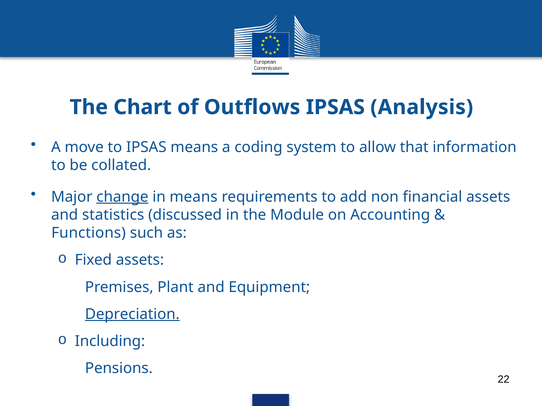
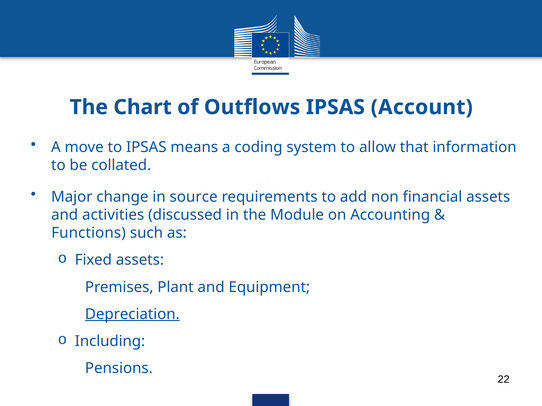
Analysis: Analysis -> Account (422, 107)
change underline: present -> none (122, 197)
in means: means -> source (194, 197)
statistics: statistics -> activities (113, 215)
